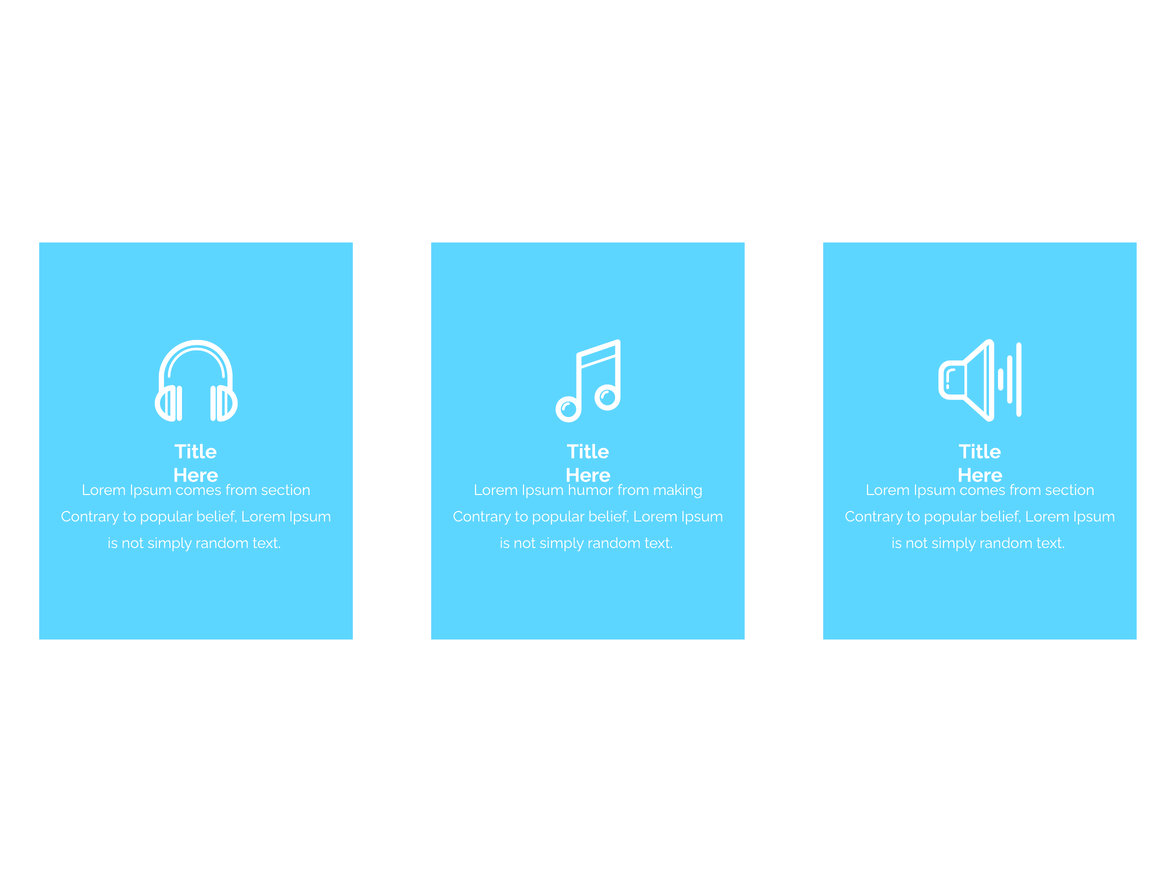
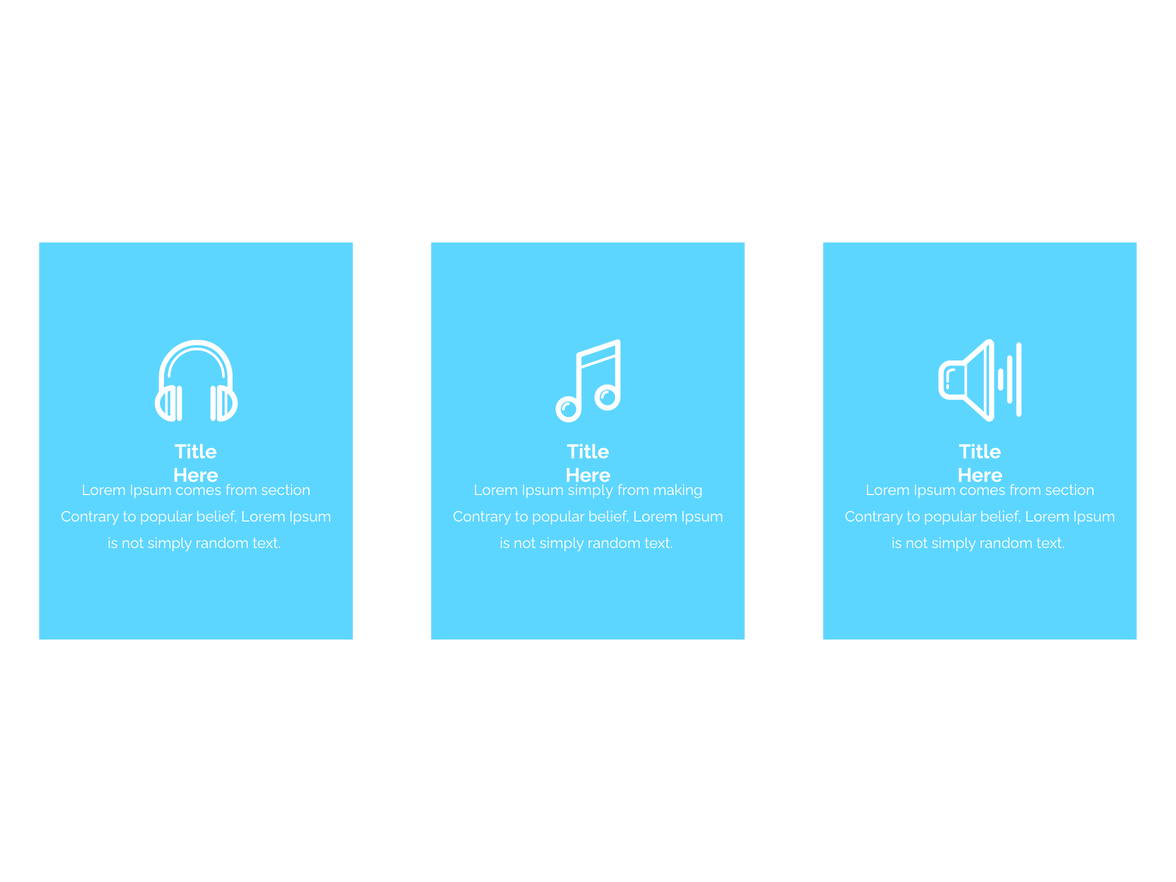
Ipsum humor: humor -> simply (590, 490)
